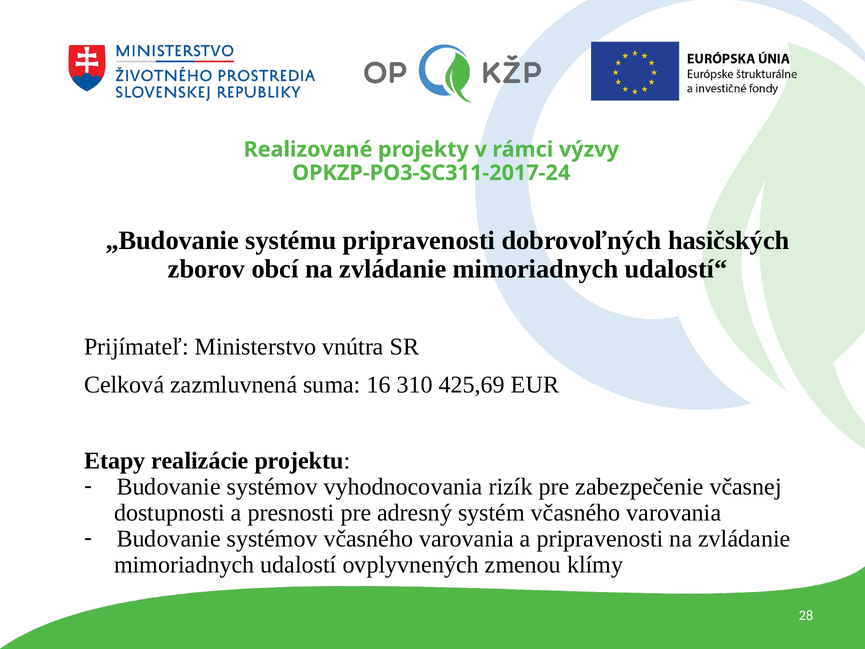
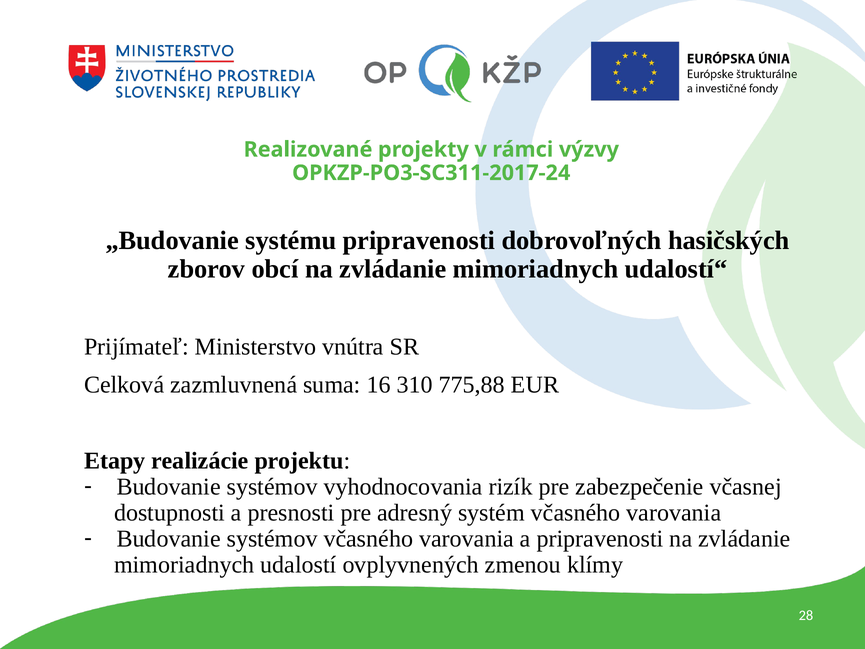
425,69: 425,69 -> 775,88 (472, 384)
